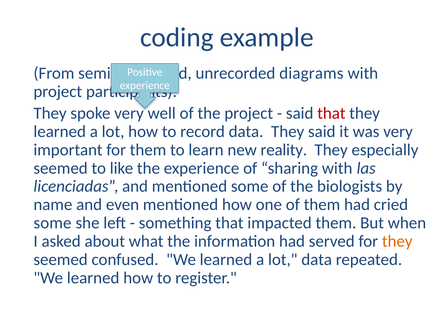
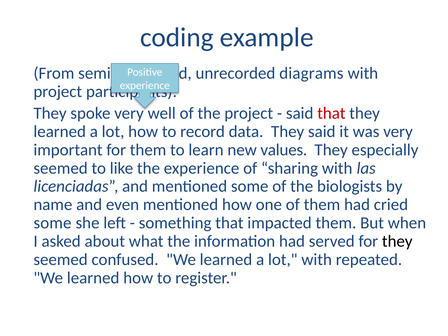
reality: reality -> values (284, 150)
they colour: orange -> black (397, 241)
lot data: data -> with (317, 260)
